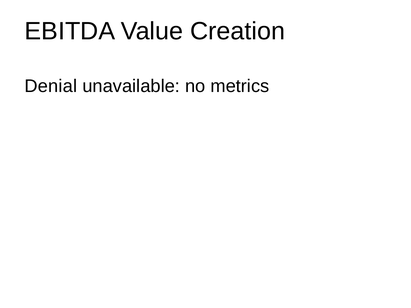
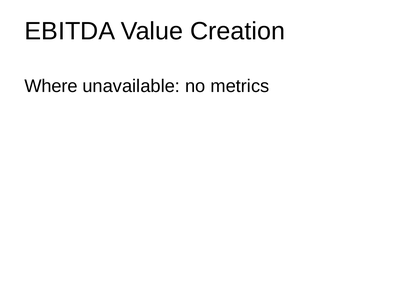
Denial: Denial -> Where (51, 86)
